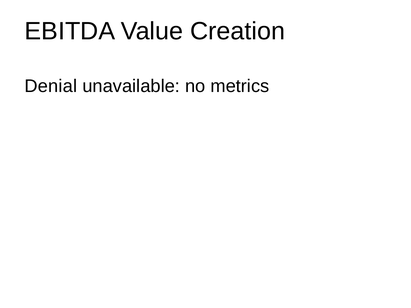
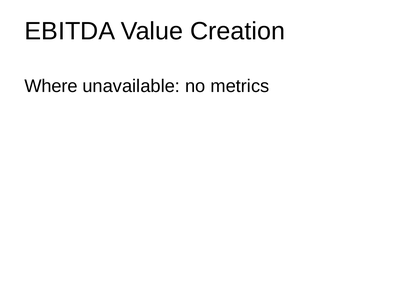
Denial: Denial -> Where (51, 86)
